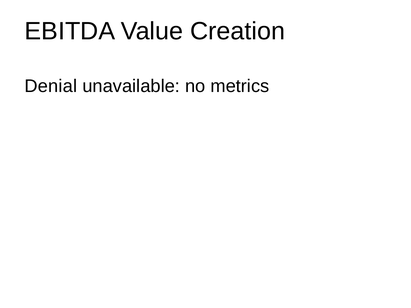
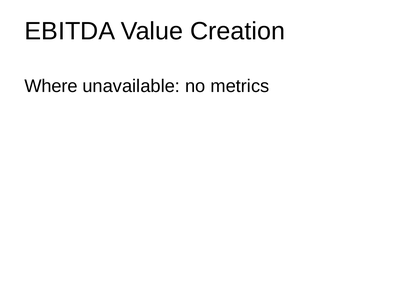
Denial: Denial -> Where (51, 86)
